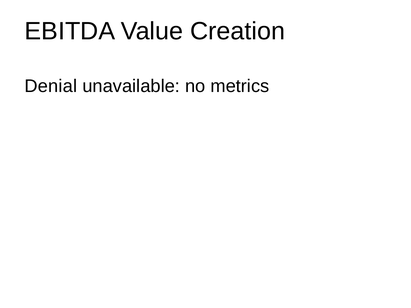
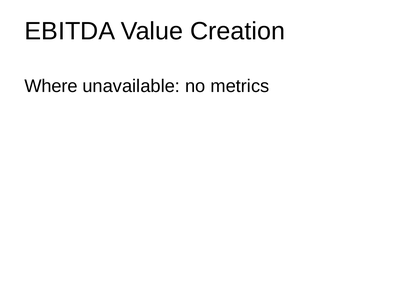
Denial: Denial -> Where (51, 86)
